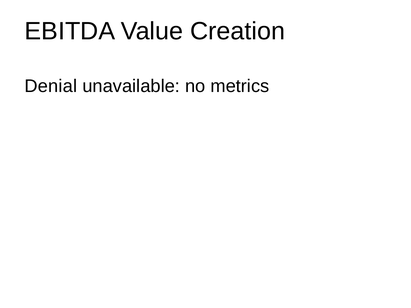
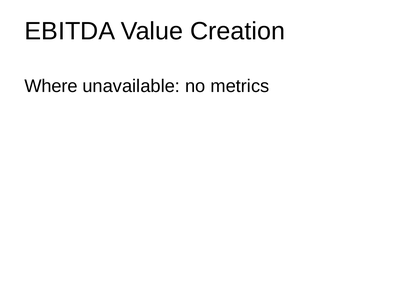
Denial: Denial -> Where (51, 86)
